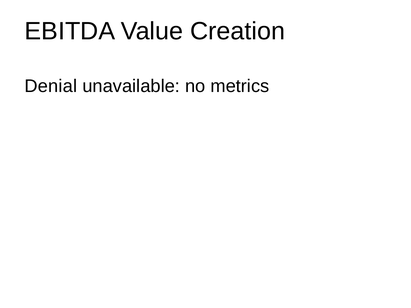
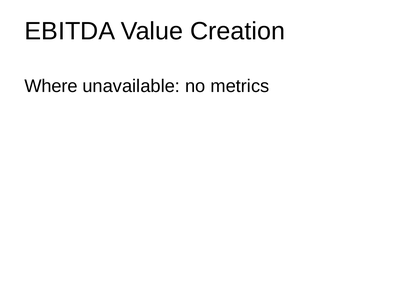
Denial: Denial -> Where (51, 86)
